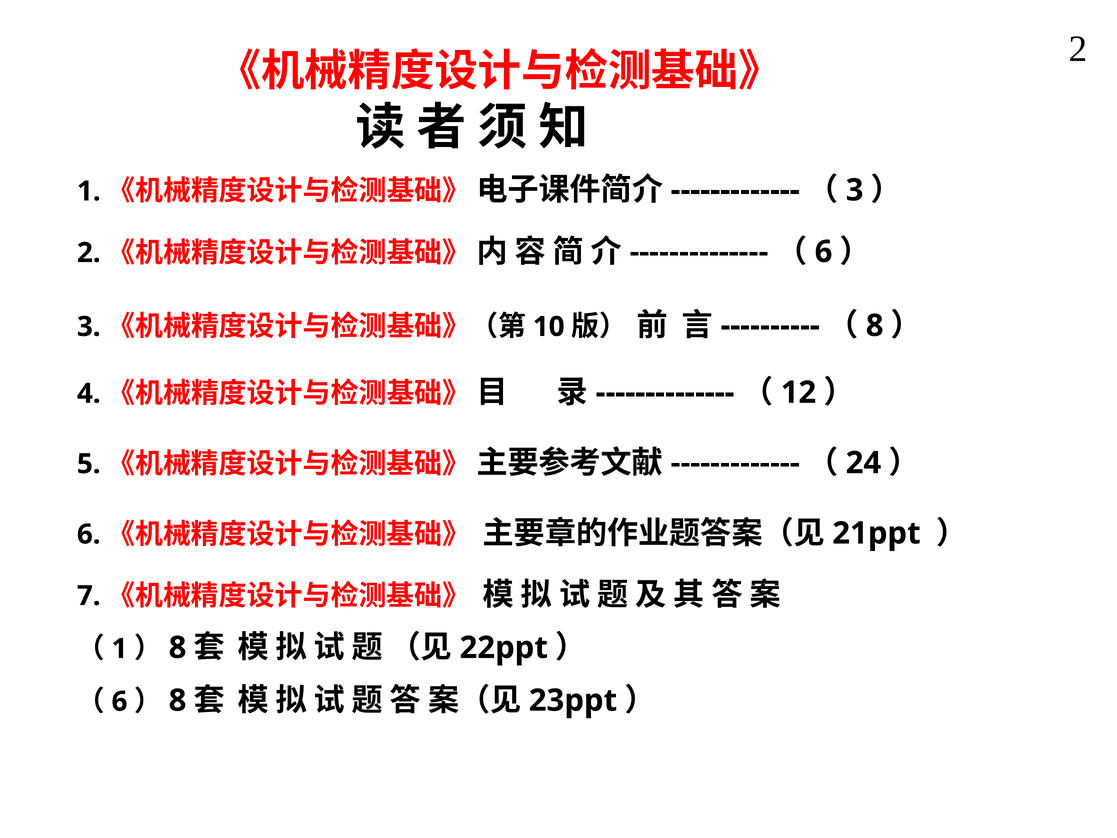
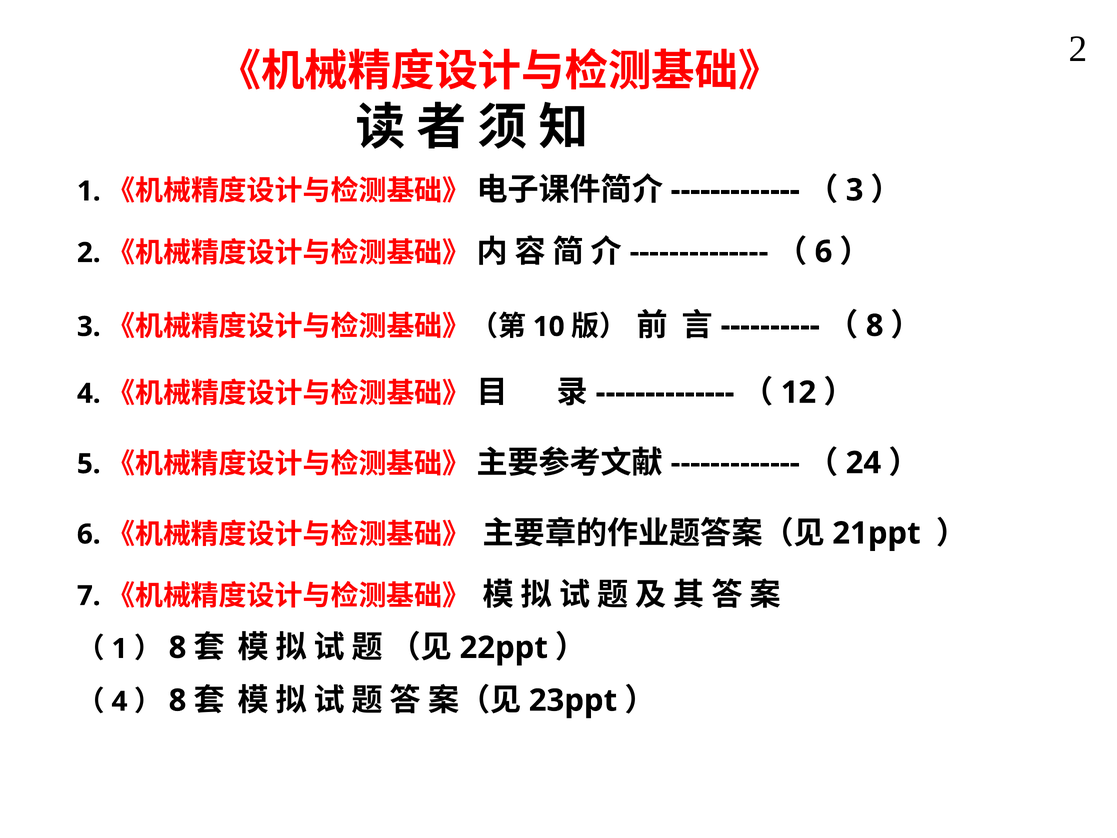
6: 6 -> 4 (120, 701)
